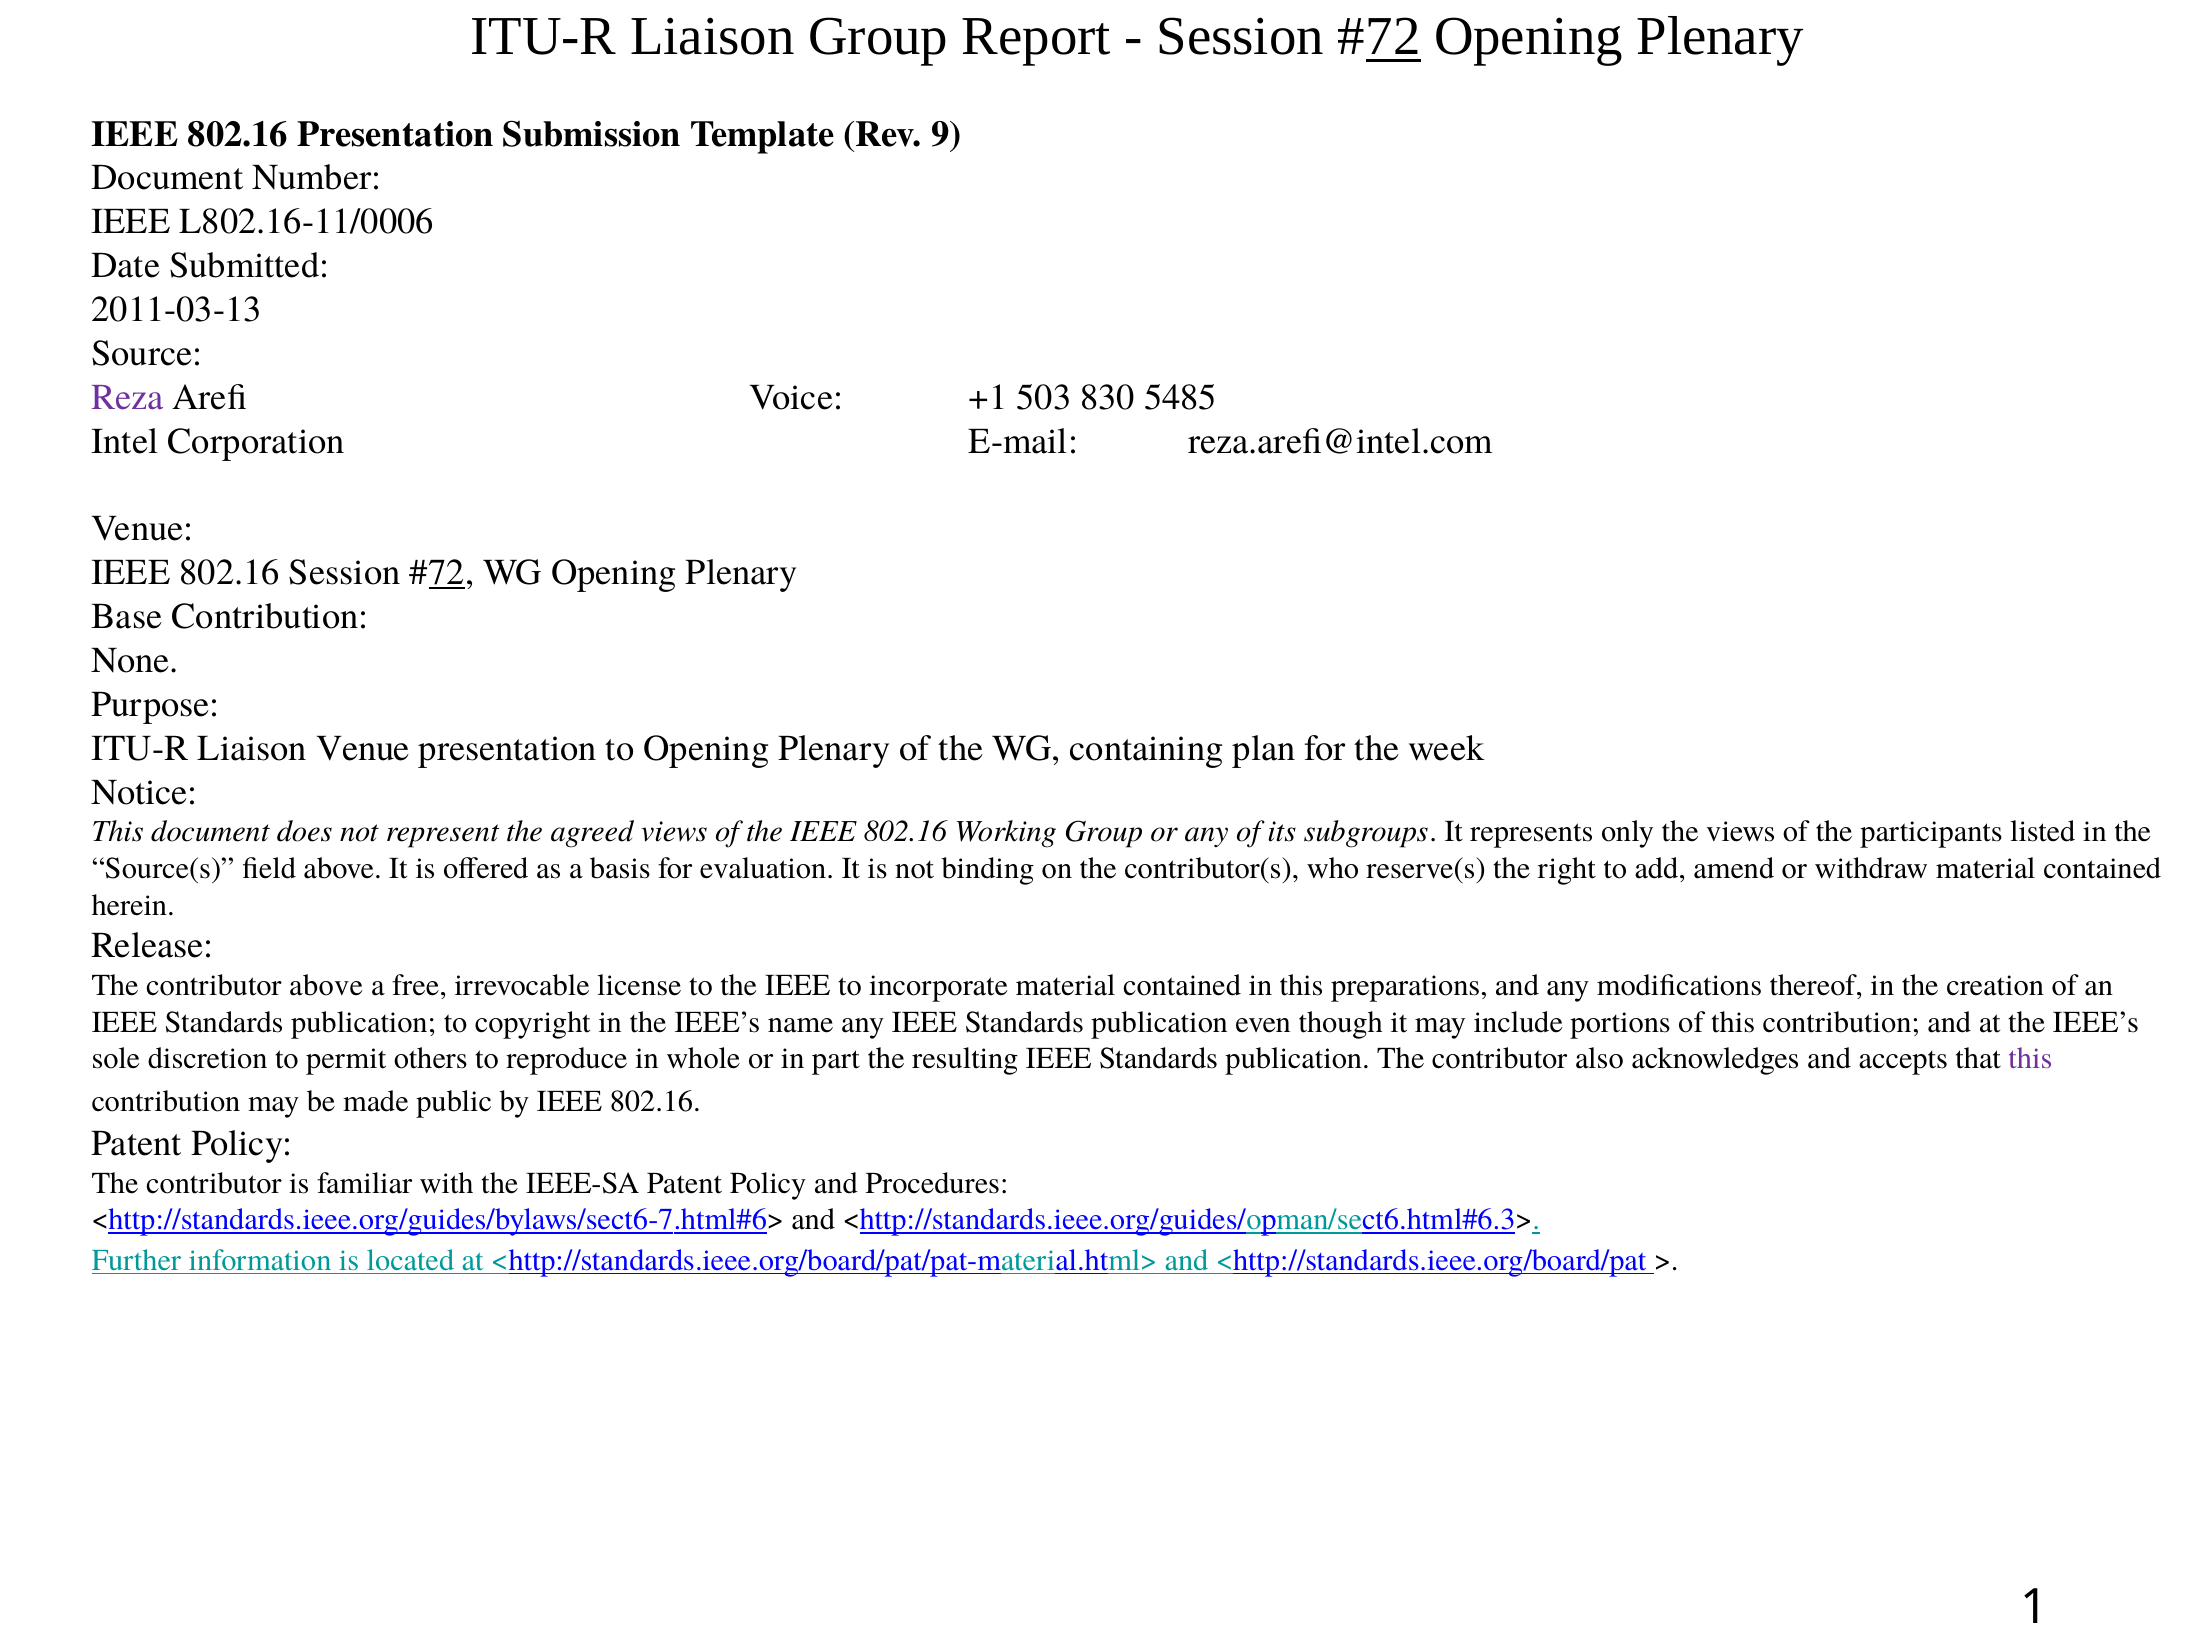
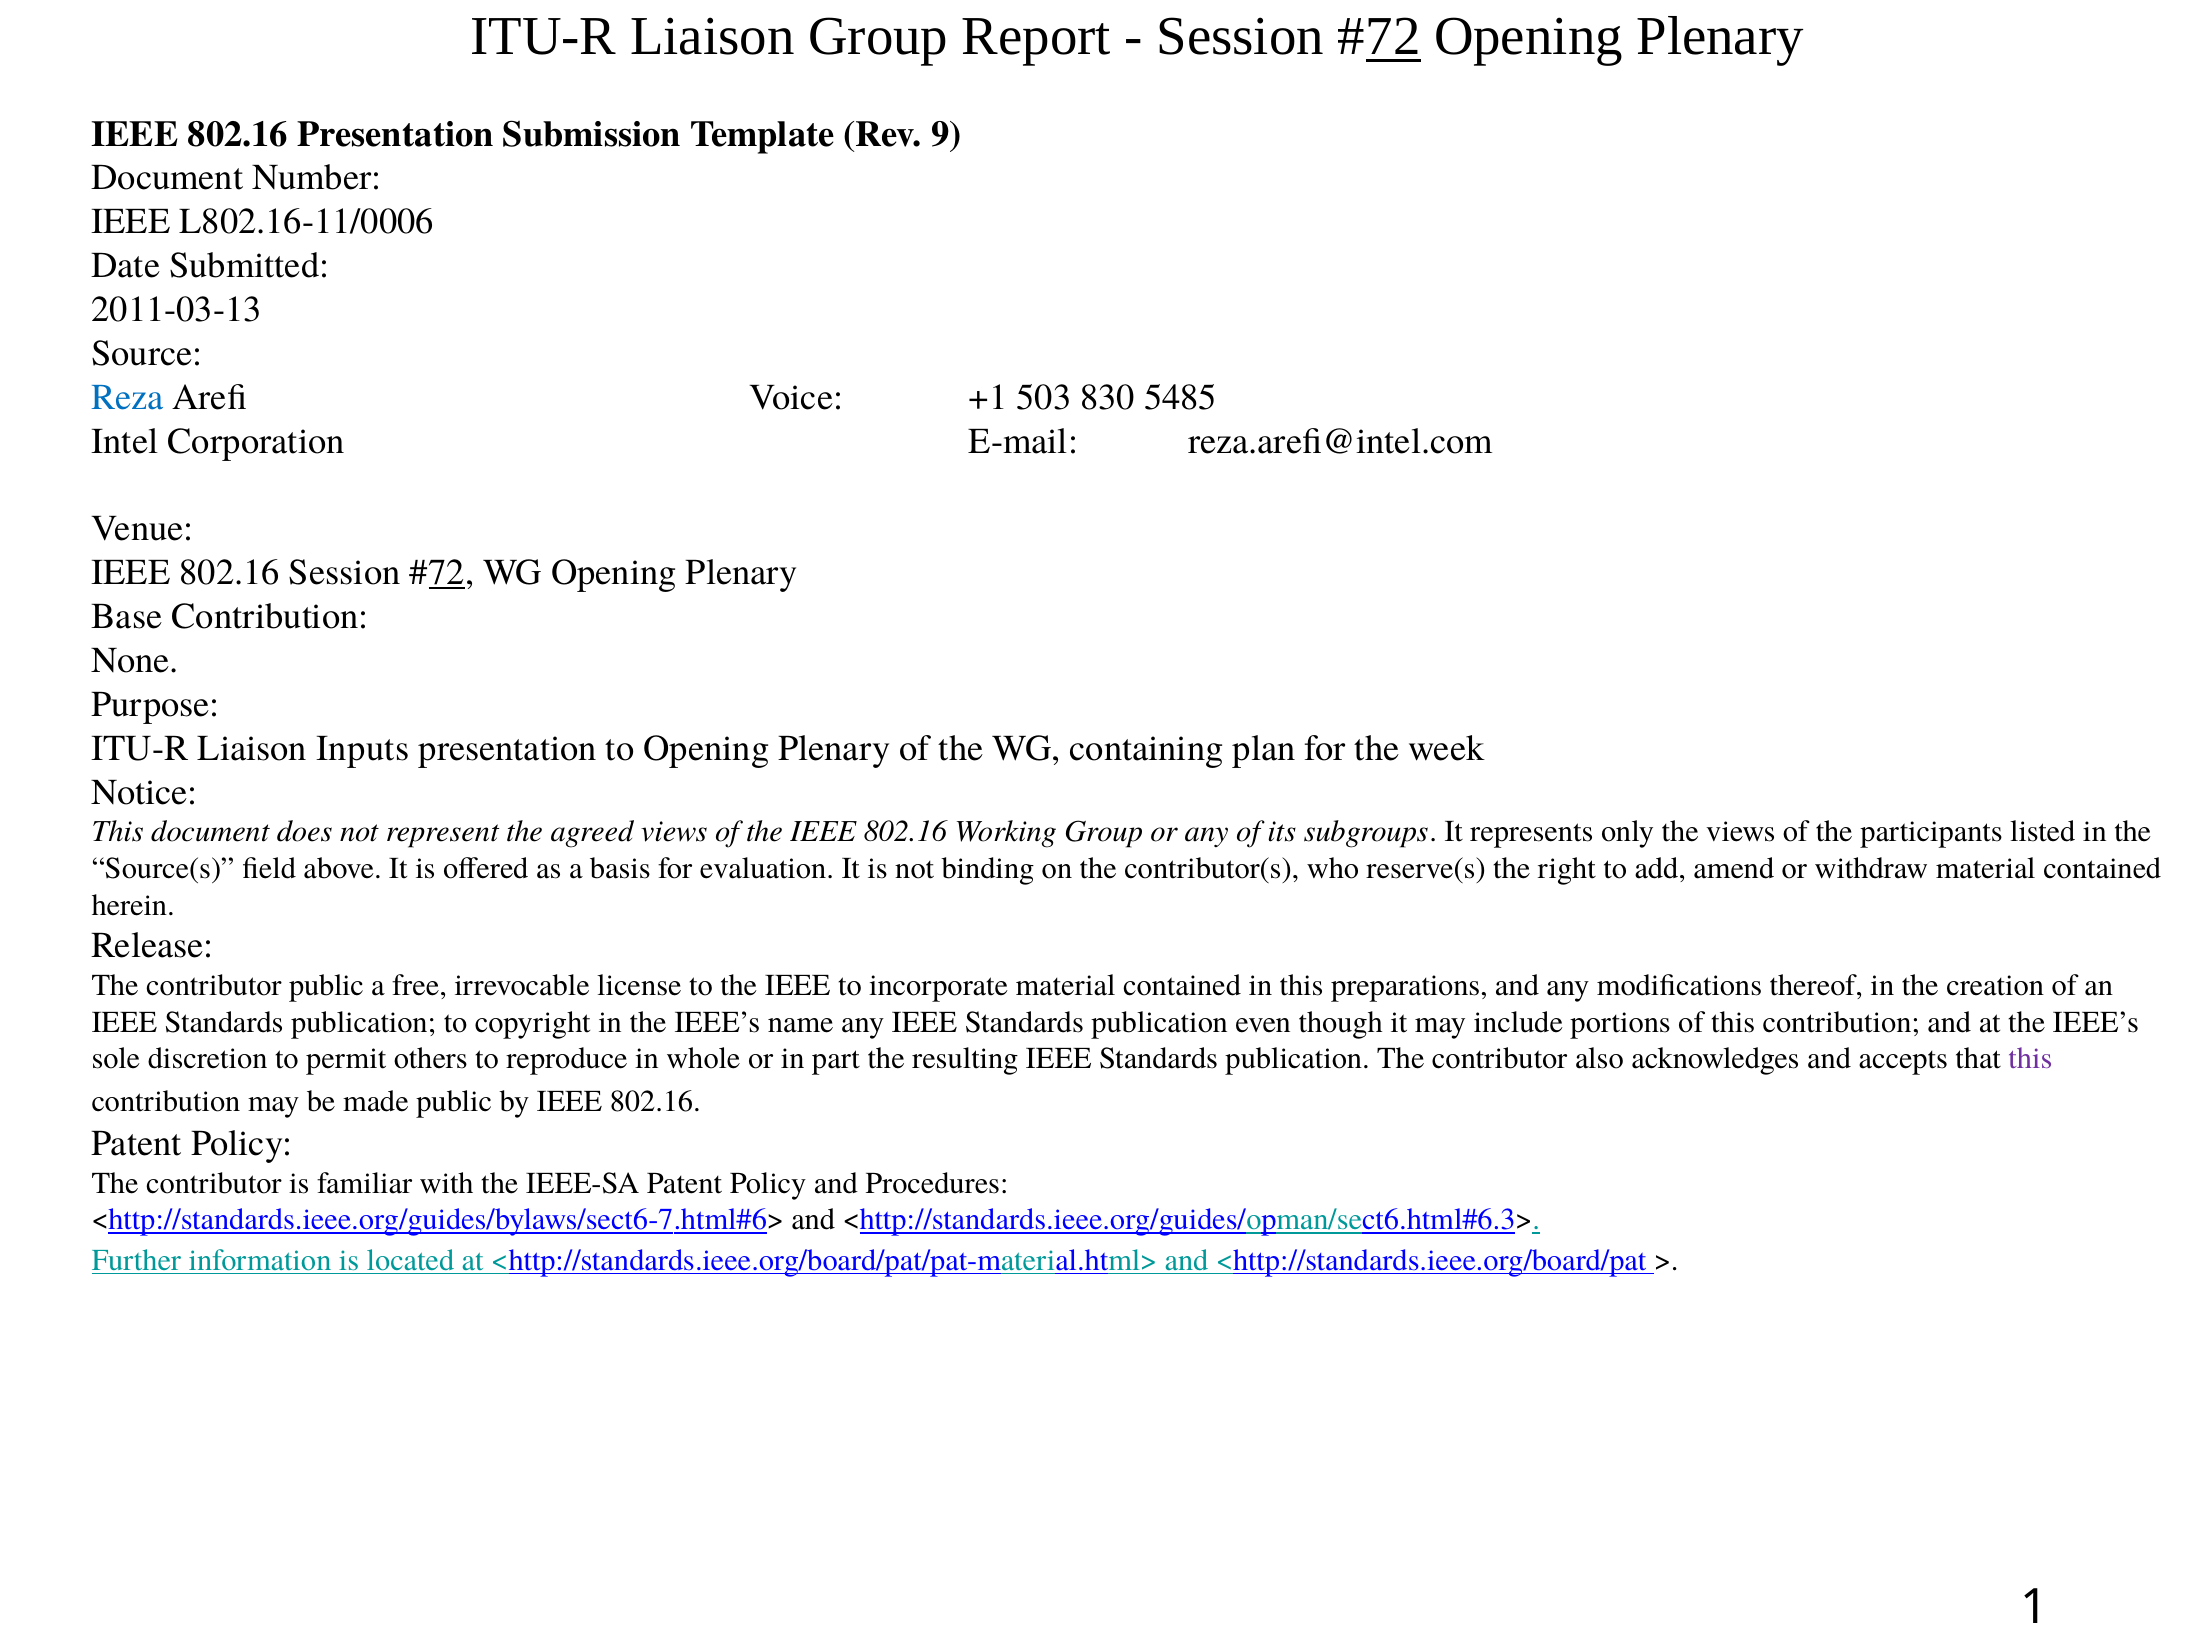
Reza colour: purple -> blue (128, 397)
Liaison Venue: Venue -> Inputs (363, 748)
contributor above: above -> public (327, 985)
